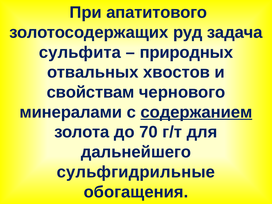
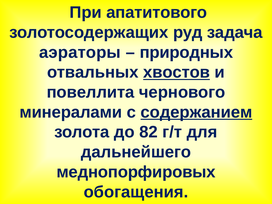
сульфита: сульфита -> аэраторы (80, 52)
хвостов underline: none -> present (177, 72)
свойствам: свойствам -> повеллита (91, 92)
70: 70 -> 82 (149, 132)
сульфгидрильные: сульфгидрильные -> меднопорфировых (136, 172)
